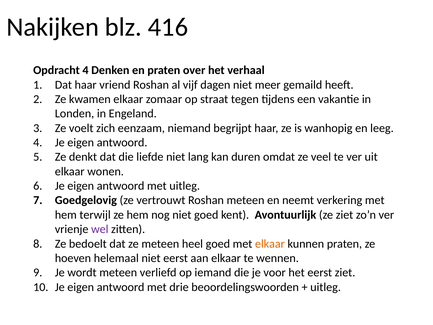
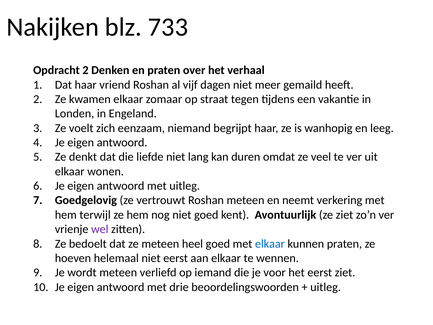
416: 416 -> 733 (168, 27)
Opdracht 4: 4 -> 2 (86, 70)
elkaar colour: orange -> blue (270, 244)
